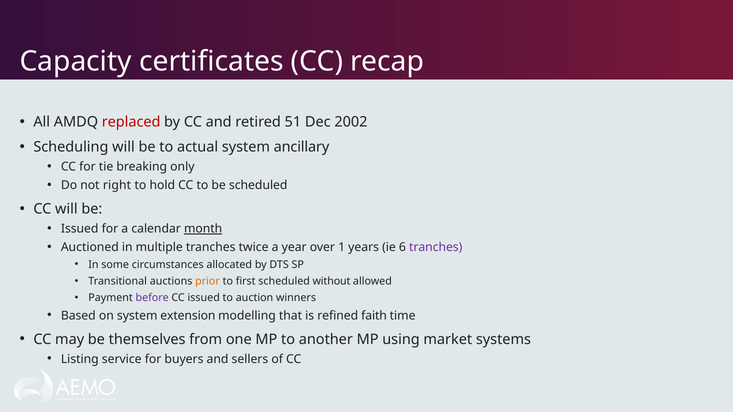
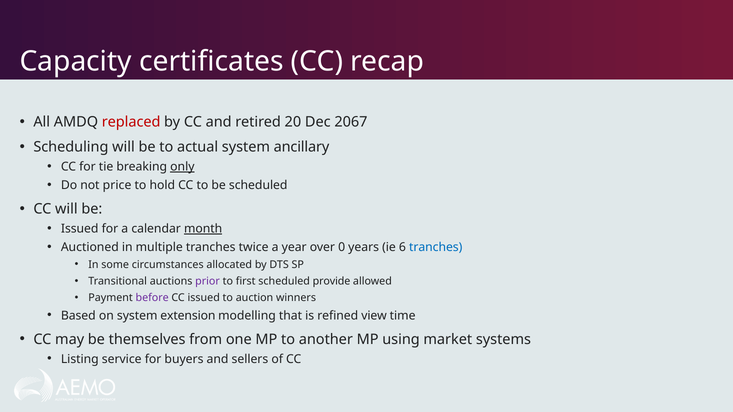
51: 51 -> 20 (293, 122)
2002: 2002 -> 2067 (351, 122)
only underline: none -> present (182, 167)
right: right -> price (117, 185)
1: 1 -> 0 (342, 247)
tranches colour: purple -> blue (436, 247)
prior colour: orange -> purple (208, 281)
without: without -> provide (332, 281)
faith: faith -> view (374, 316)
